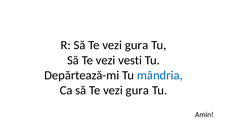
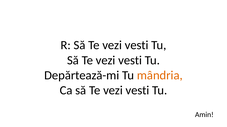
gura: gura -> vesti (137, 45)
mândria colour: blue -> orange (160, 76)
gura: gura -> vesti (137, 91)
